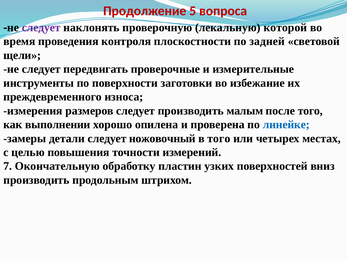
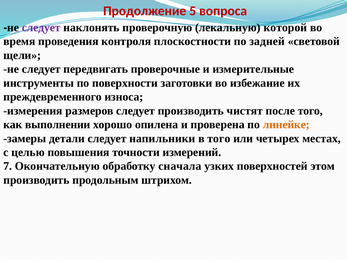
малым: малым -> чистят (245, 111)
линейке colour: blue -> orange (286, 125)
ножовочный: ножовочный -> напильники (162, 139)
пластин: пластин -> сначала (180, 166)
вниз: вниз -> этом (323, 166)
